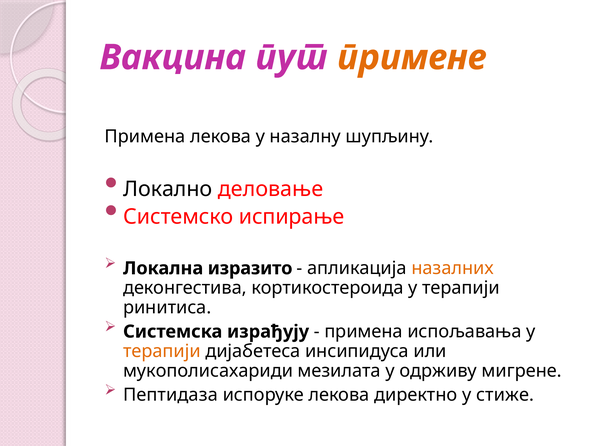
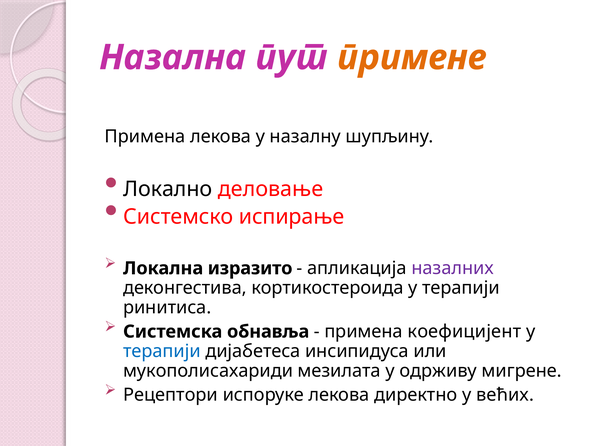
Вакцина: Вакцина -> Назална (173, 58)
назалних colour: orange -> purple (453, 268)
израђују: израђују -> обнавља (268, 332)
испољавања: испољавања -> коефицијент (464, 332)
терапији colour: orange -> blue (162, 351)
Пептидаза: Пептидаза -> Рецептори (171, 395)
стиже: стиже -> већих (505, 395)
